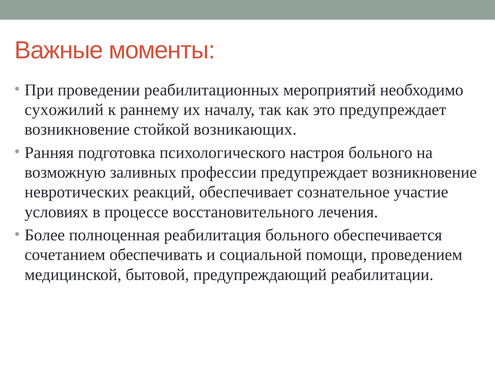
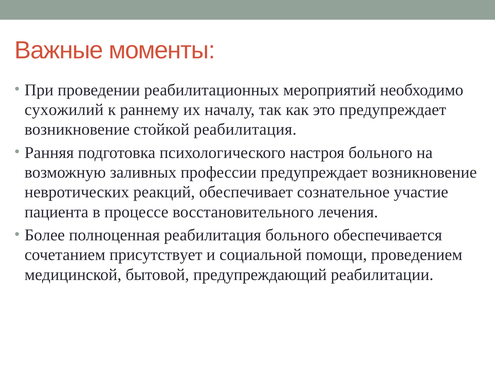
стойкой возникающих: возникающих -> реабилитация (245, 130)
условиях: условиях -> пациента (57, 212)
обеспечивать: обеспечивать -> присутствует (156, 255)
